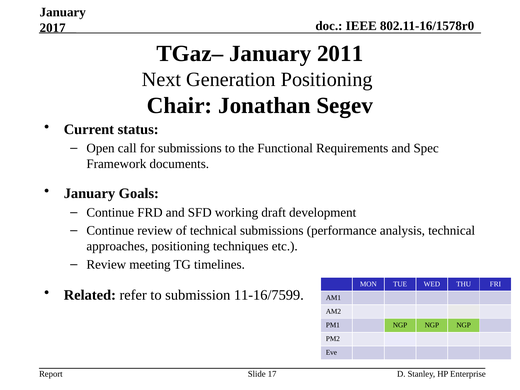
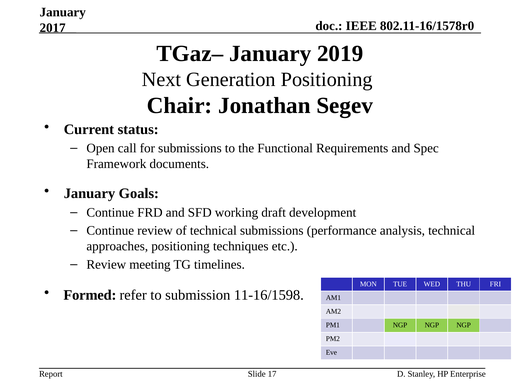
2011: 2011 -> 2019 (340, 54)
Related: Related -> Formed (90, 295)
11-16/7599: 11-16/7599 -> 11-16/1598 (269, 295)
